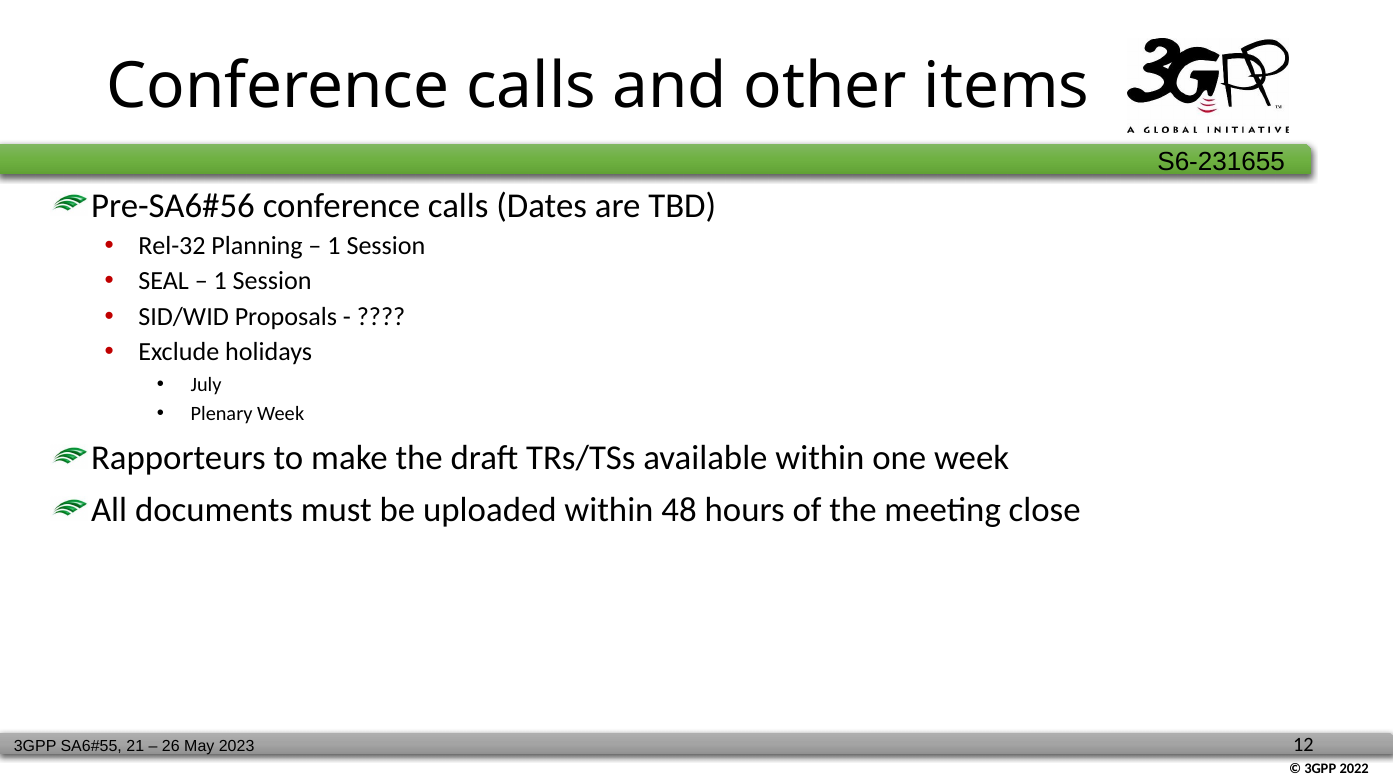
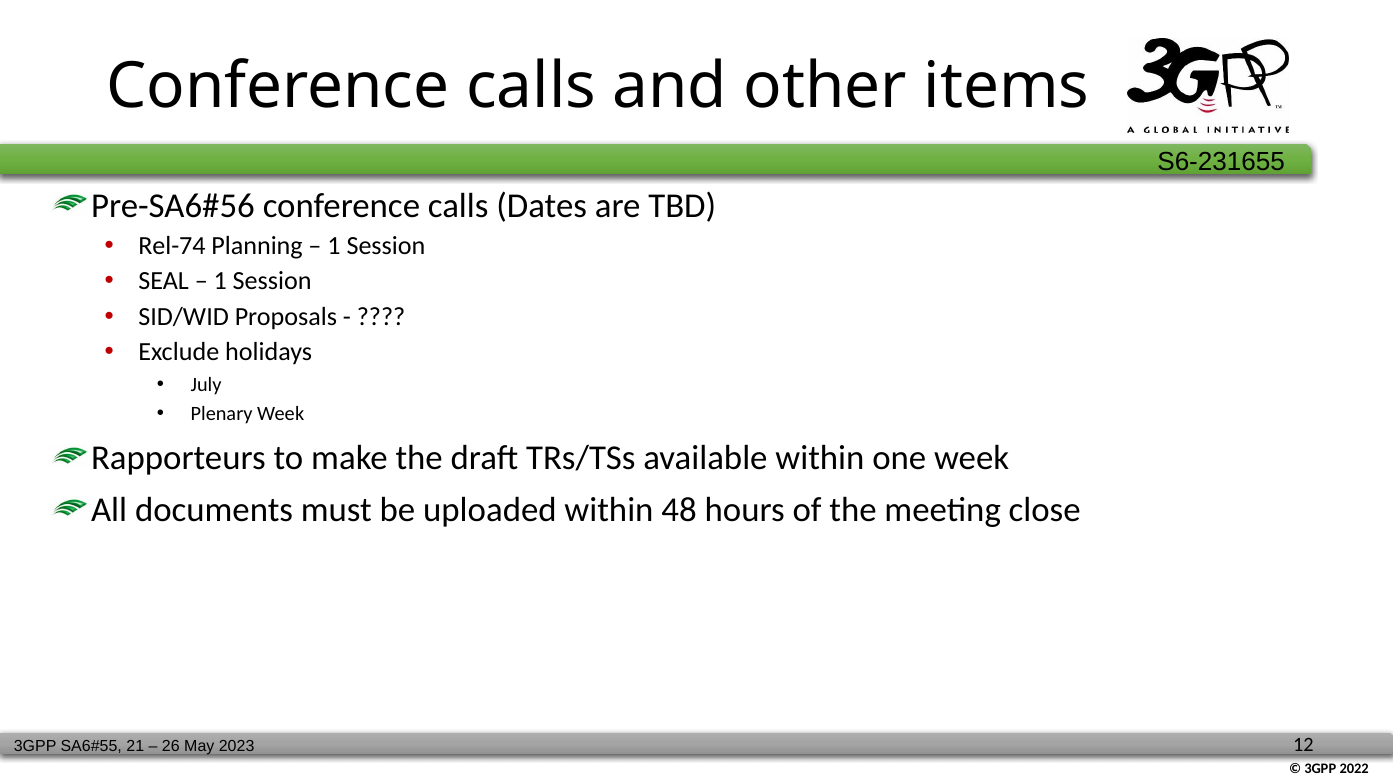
Rel-32: Rel-32 -> Rel-74 (172, 246)
